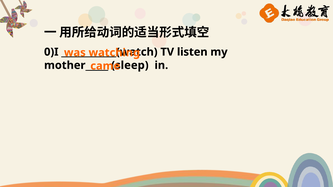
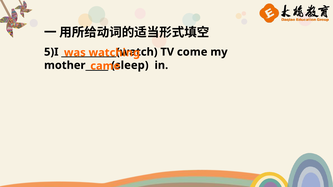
0)I: 0)I -> 5)I (51, 52)
listen: listen -> come (192, 52)
